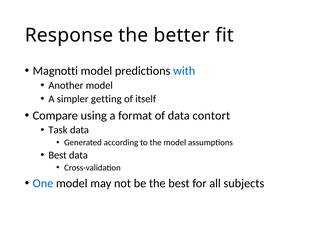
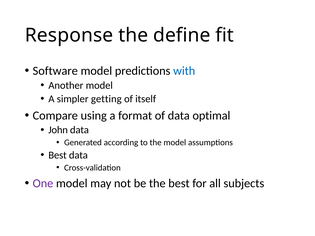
better: better -> define (182, 35)
Magnotti: Magnotti -> Software (55, 71)
contort: contort -> optimal (211, 116)
Task: Task -> John (58, 130)
One colour: blue -> purple (43, 184)
